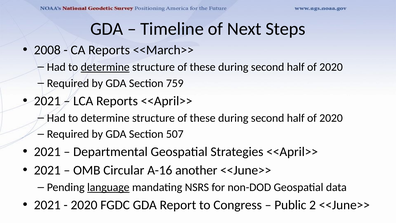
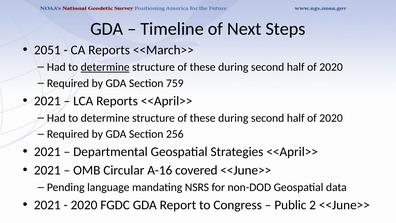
2008: 2008 -> 2051 (47, 50)
507: 507 -> 256 (175, 134)
another: another -> covered (196, 170)
language underline: present -> none (108, 187)
